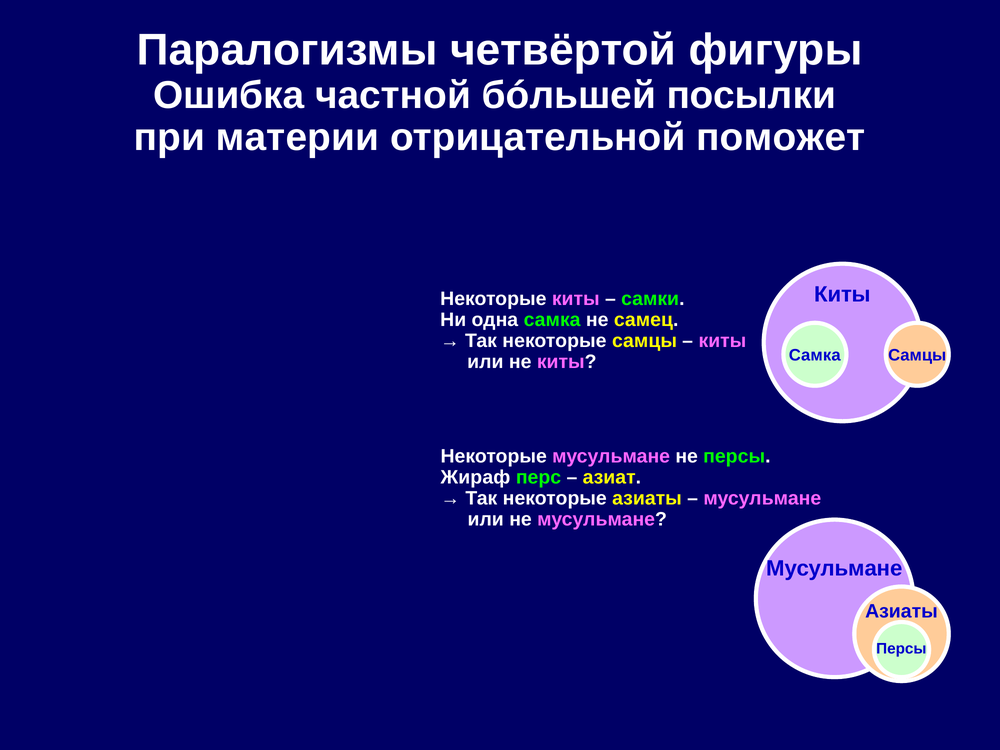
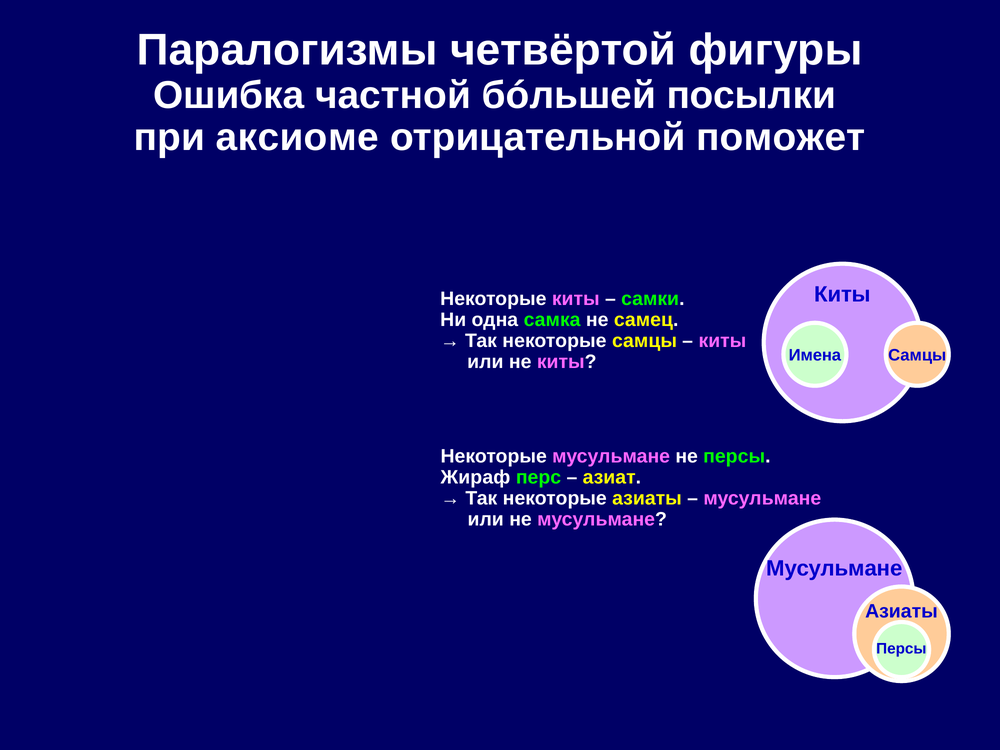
материи: материи -> аксиоме (297, 137)
Самка: Самка -> Имена (815, 355)
